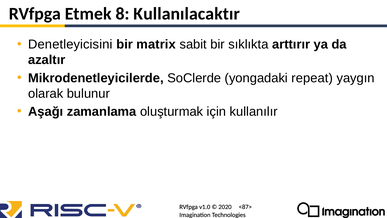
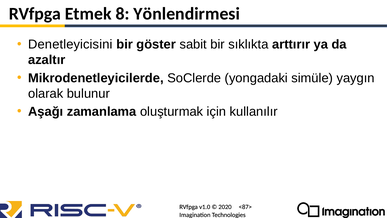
Kullanılacaktır: Kullanılacaktır -> Yönlendirmesi (187, 14)
matrix: matrix -> göster (156, 44)
repeat: repeat -> simüle (312, 78)
